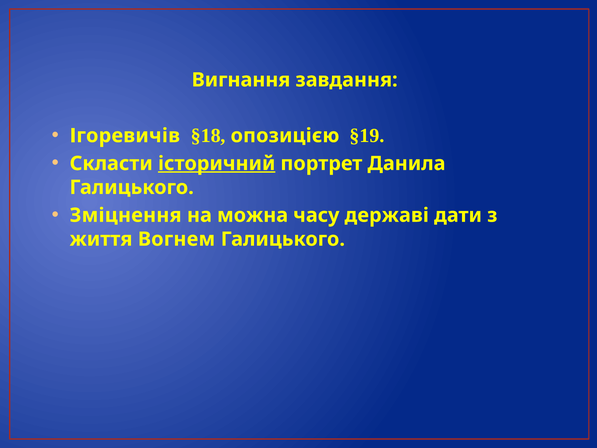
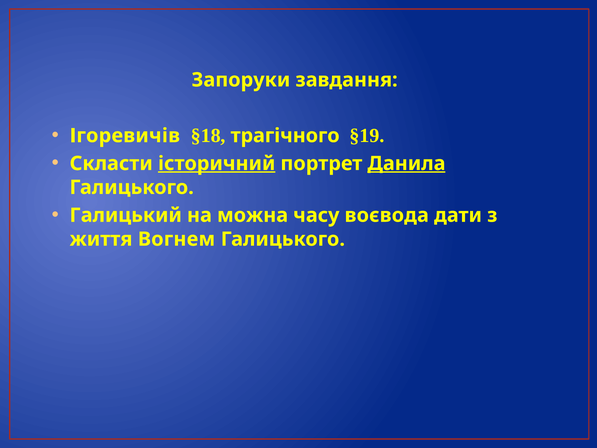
Вигнання: Вигнання -> Запоруки (241, 80)
опозицією: опозицією -> трагічного (285, 136)
Данила underline: none -> present (406, 163)
Зміцнення: Зміцнення -> Галицький (126, 215)
державі: державі -> воєвода (387, 215)
